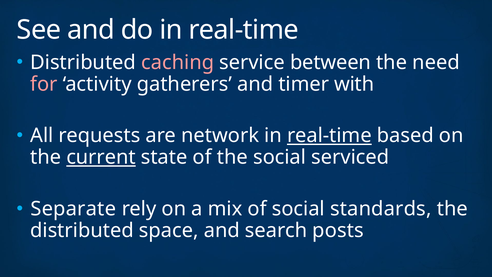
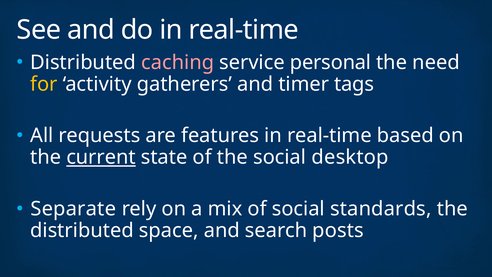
between: between -> personal (331, 62)
for colour: pink -> yellow (44, 84)
with: with -> tags (354, 84)
network: network -> features (220, 135)
real-time underline: present -> none (329, 135)
serviced: serviced -> desktop (350, 157)
